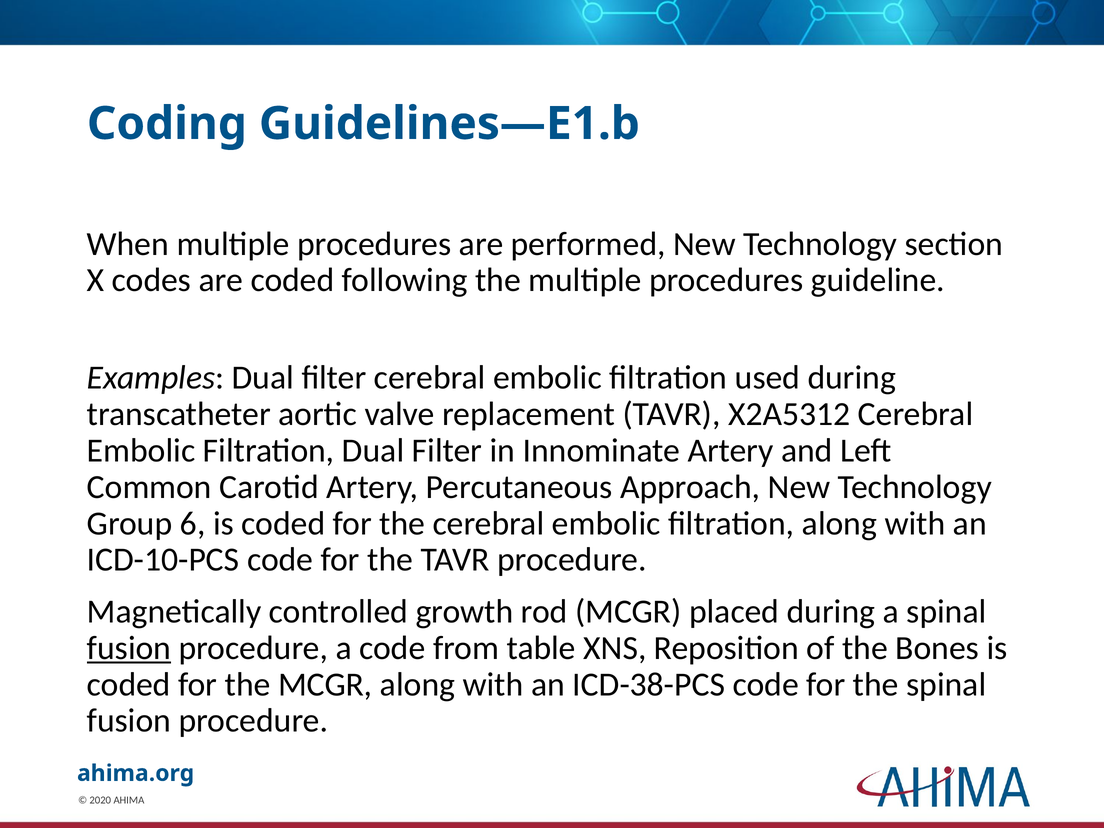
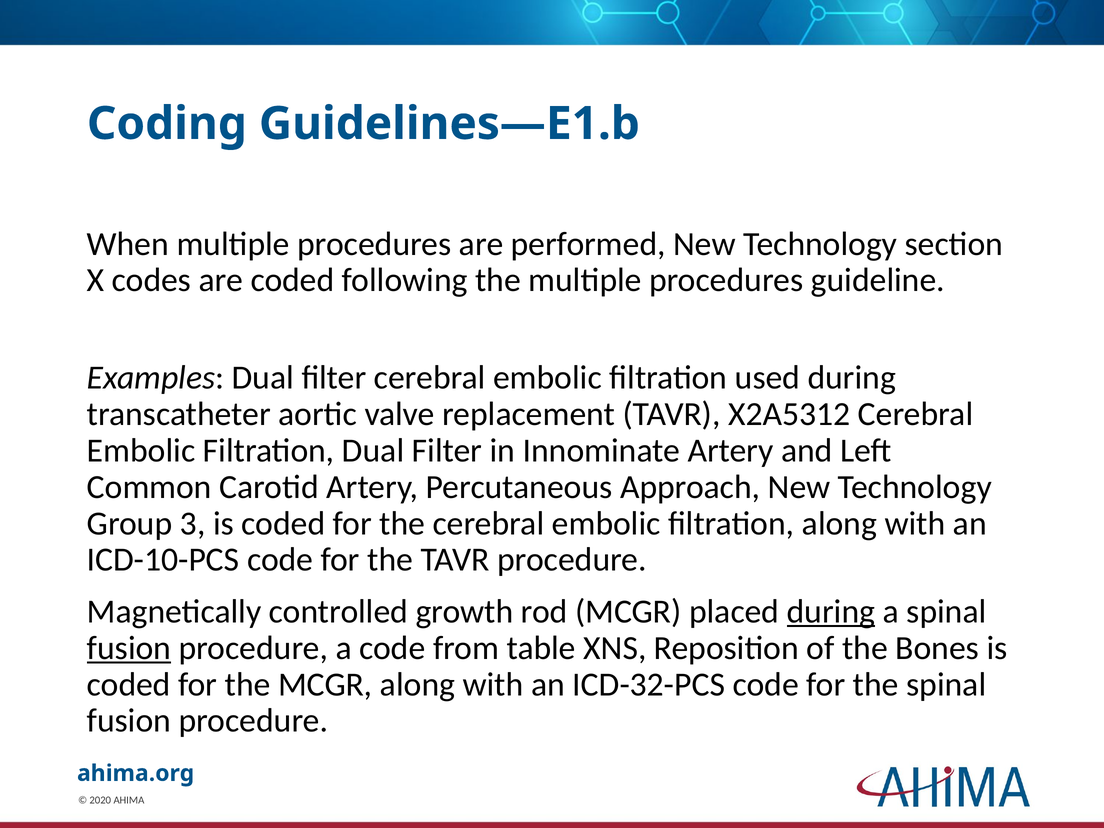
6: 6 -> 3 (193, 523)
during underline: none -> present (831, 612)
ICD-38-PCS: ICD-38-PCS -> ICD-32-PCS (649, 684)
